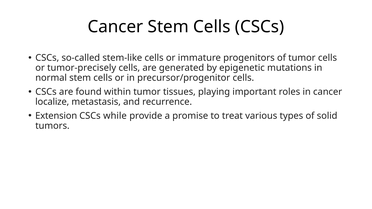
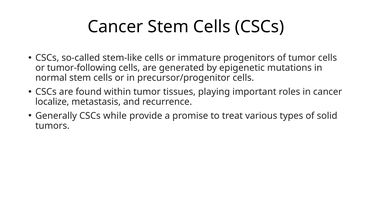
tumor-precisely: tumor-precisely -> tumor-following (82, 68)
Extension: Extension -> Generally (56, 116)
